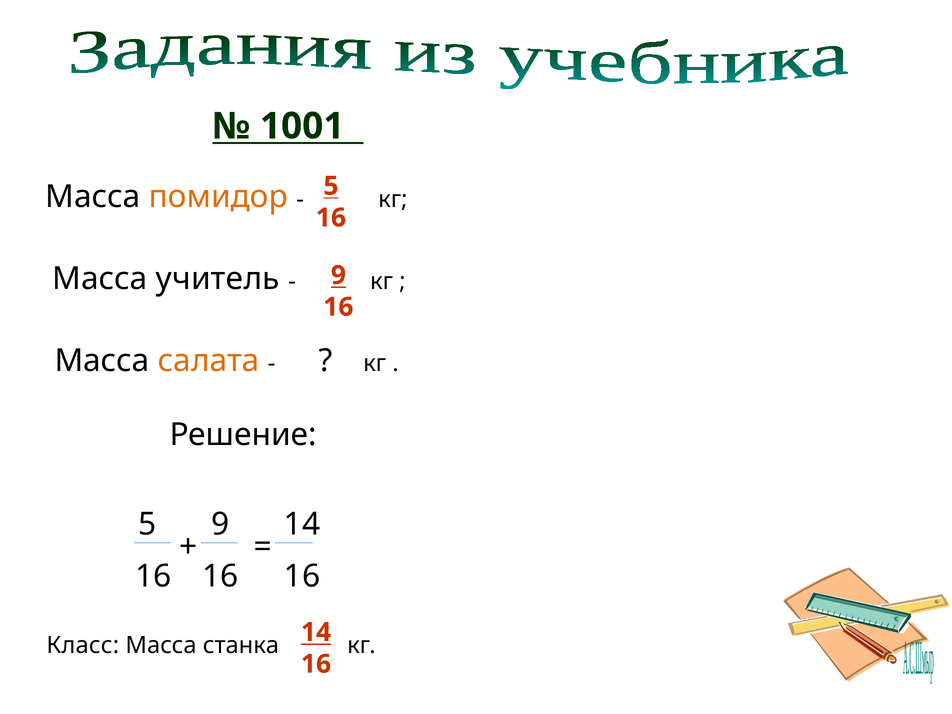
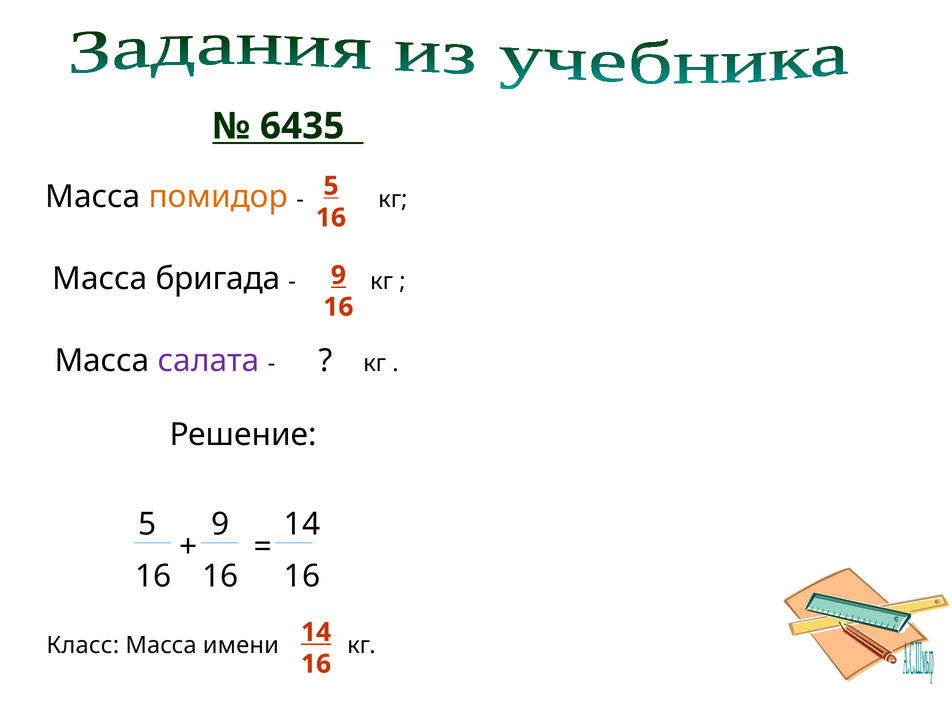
1001: 1001 -> 6435 (302, 126)
учитель: учитель -> бригада (218, 279)
салата colour: orange -> purple (209, 361)
станка: станка -> имени (241, 645)
